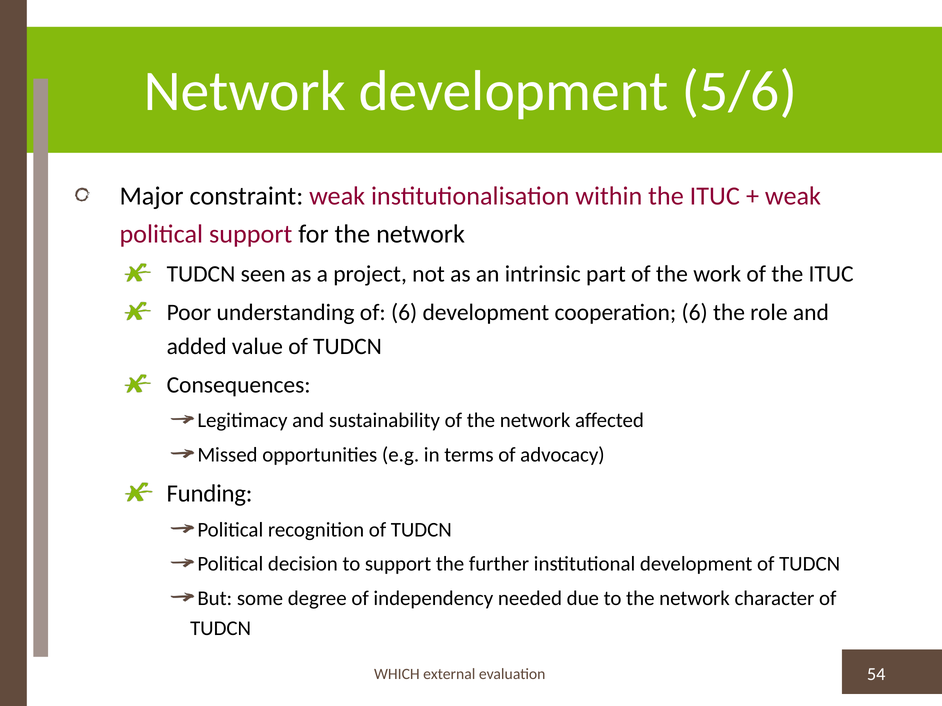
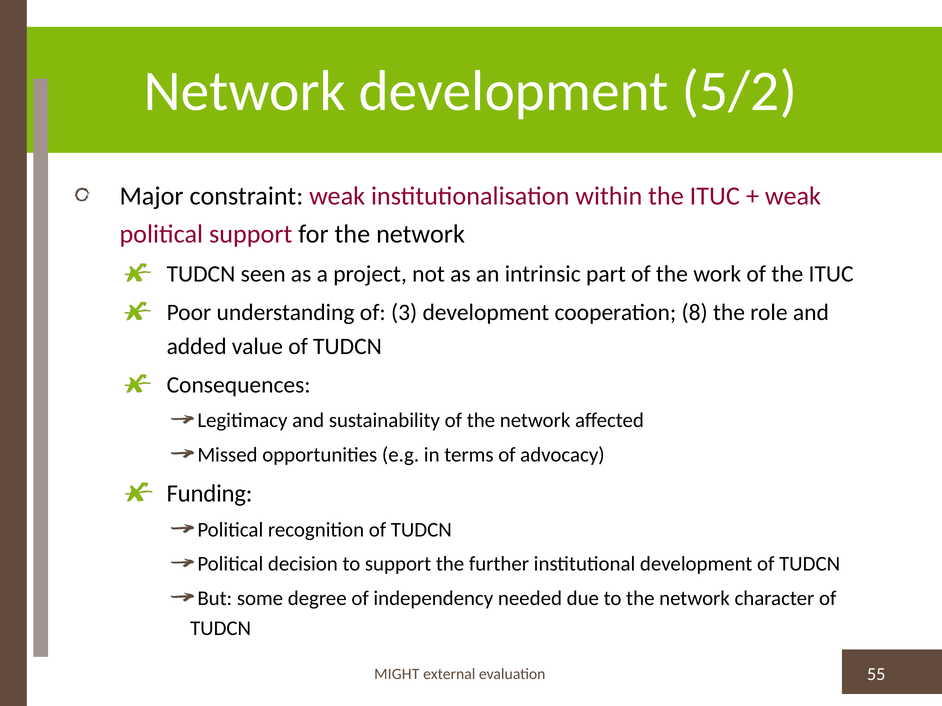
5/6: 5/6 -> 5/2 (739, 91)
of 6: 6 -> 3 (404, 313)
cooperation 6: 6 -> 8 (695, 313)
WHICH: WHICH -> MIGHT (397, 675)
54: 54 -> 55 (876, 675)
